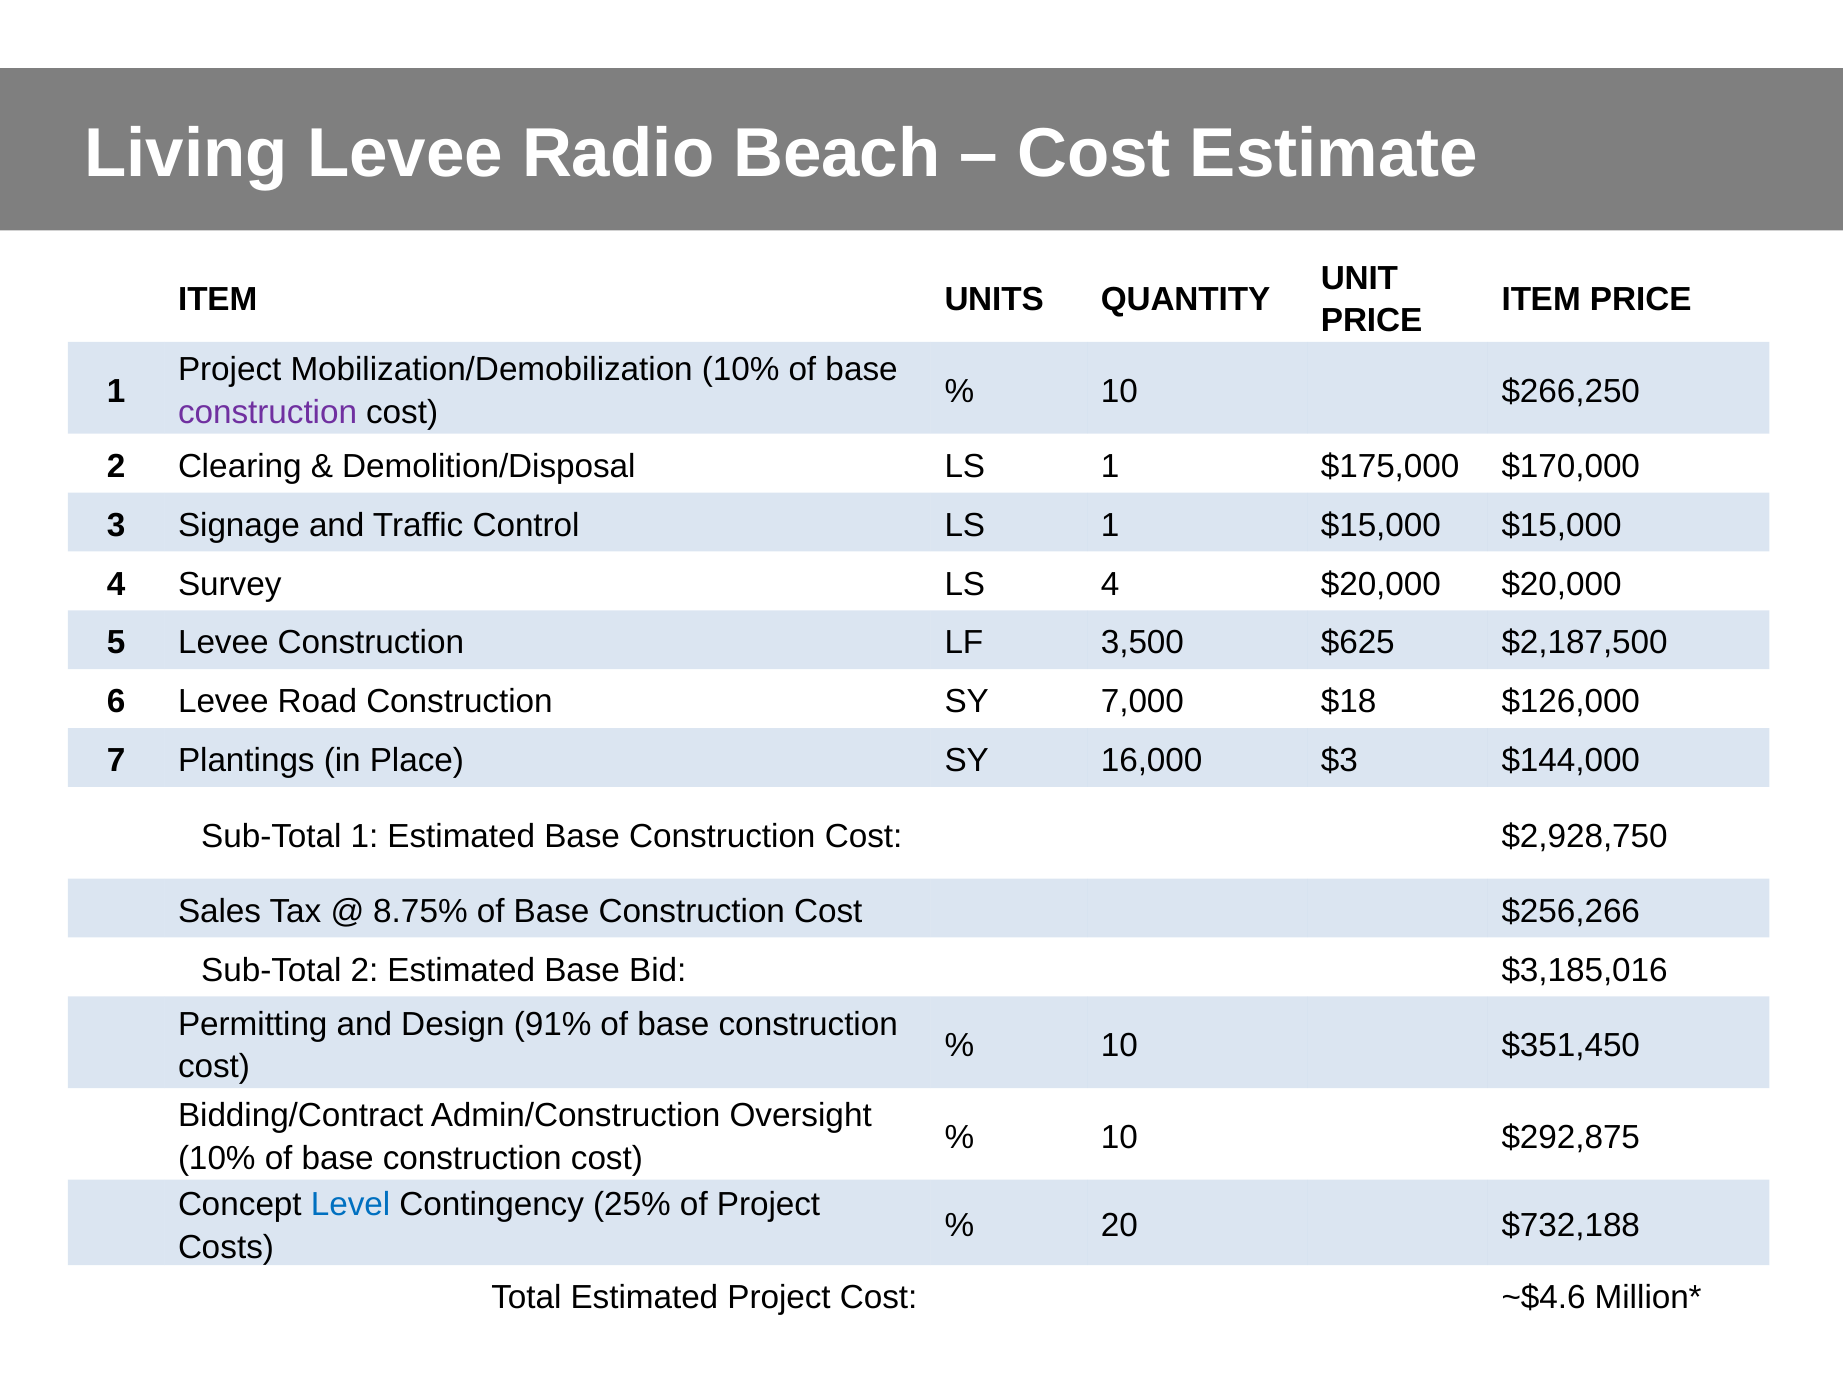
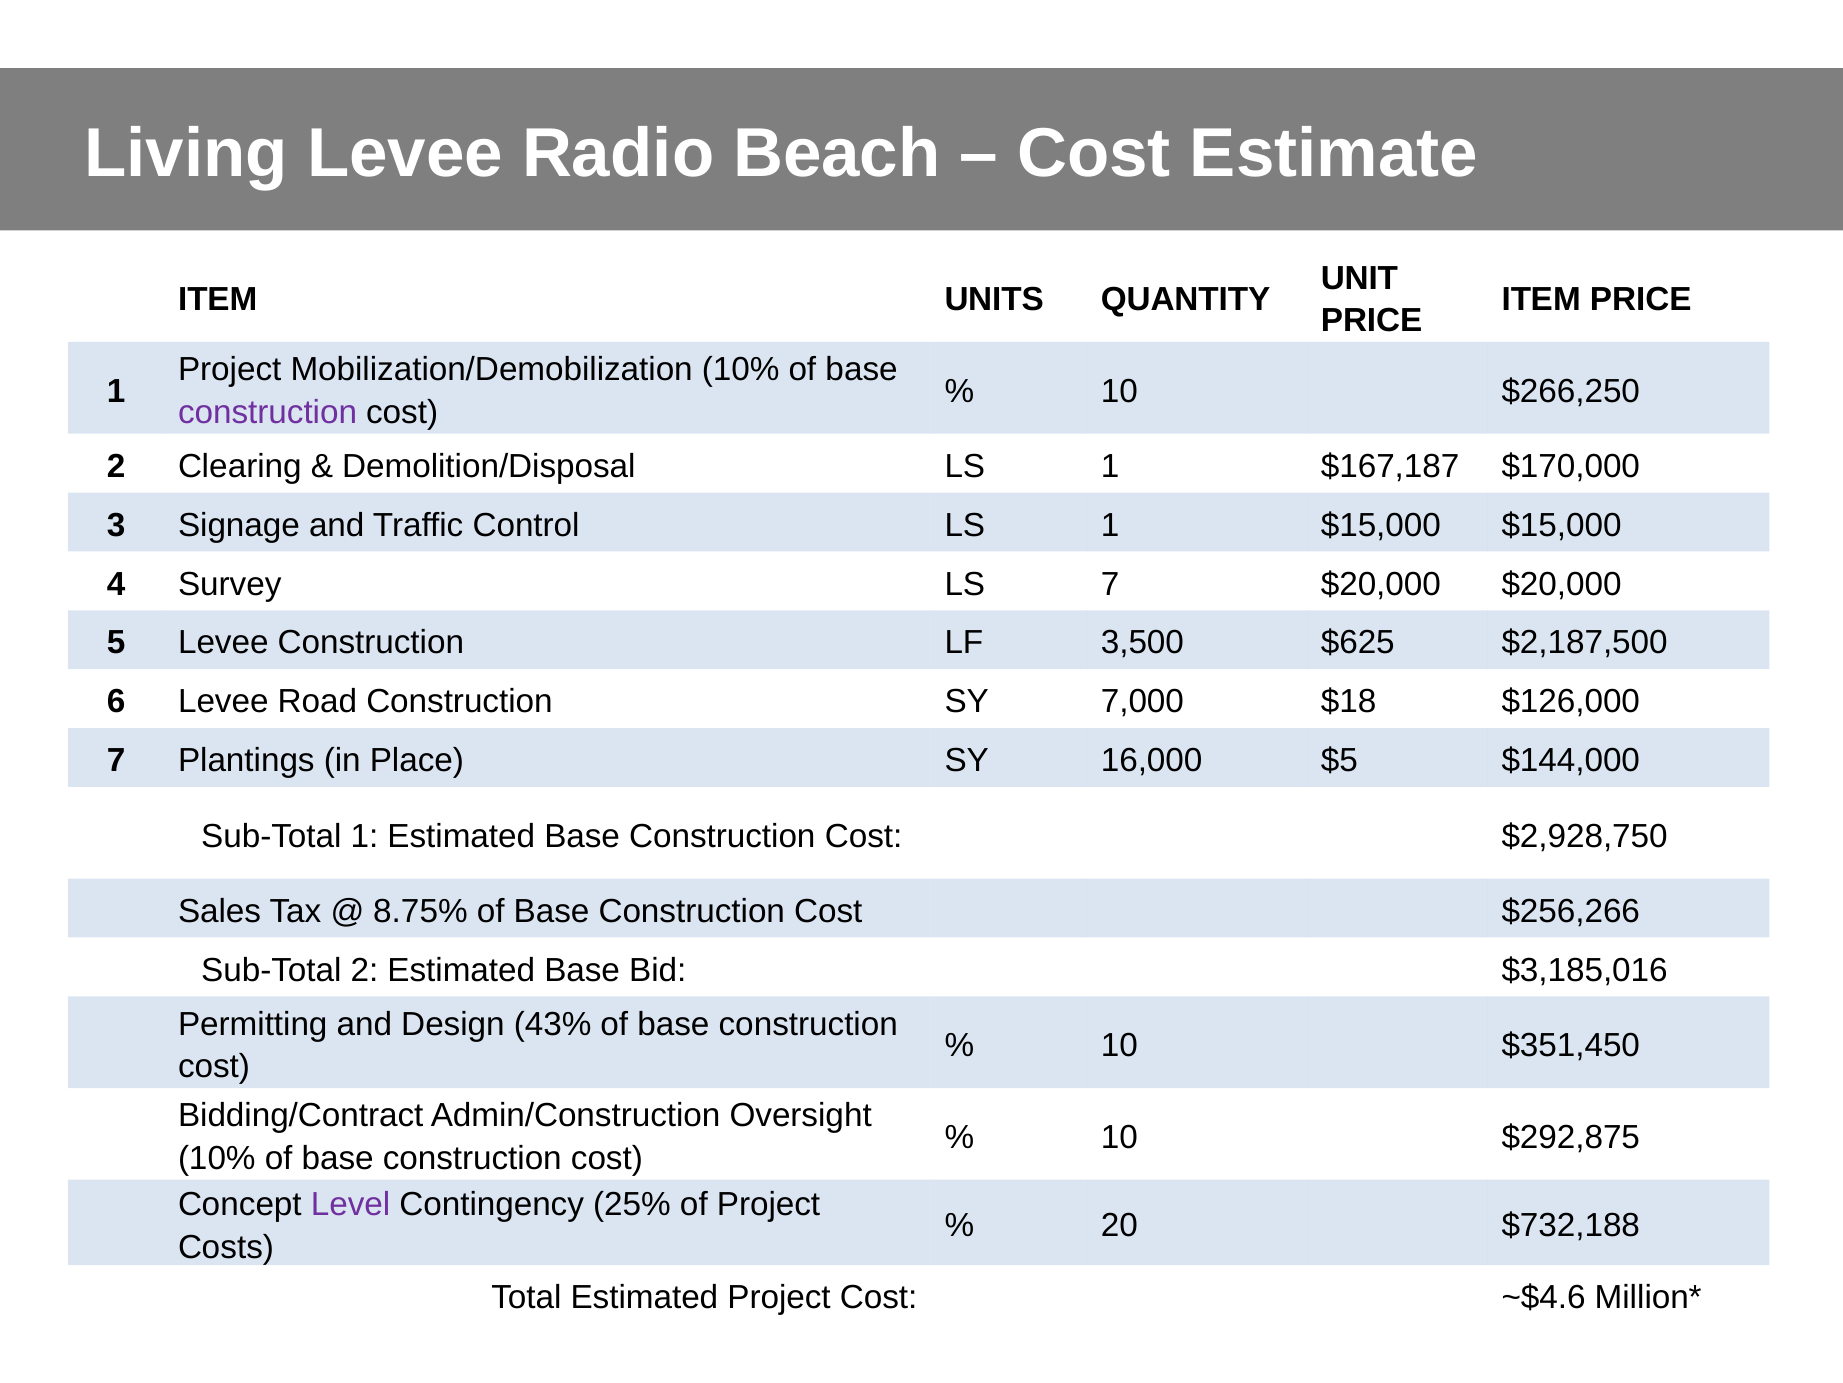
$175,000: $175,000 -> $167,187 (1390, 466)
LS 4: 4 -> 7 (1110, 584)
$3: $3 -> $5 (1339, 760)
91%: 91% -> 43% (553, 1024)
Level colour: blue -> purple (351, 1204)
